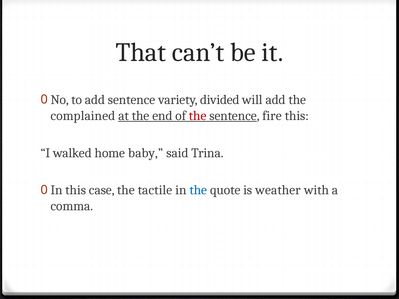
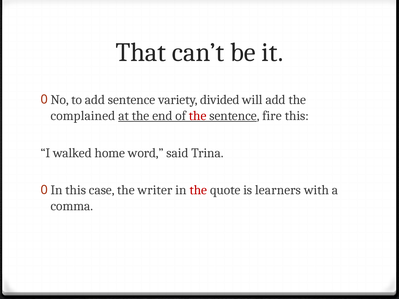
baby: baby -> word (146, 153)
tactile: tactile -> writer (155, 190)
the colour: blue -> red (198, 190)
weather: weather -> learners (278, 190)
